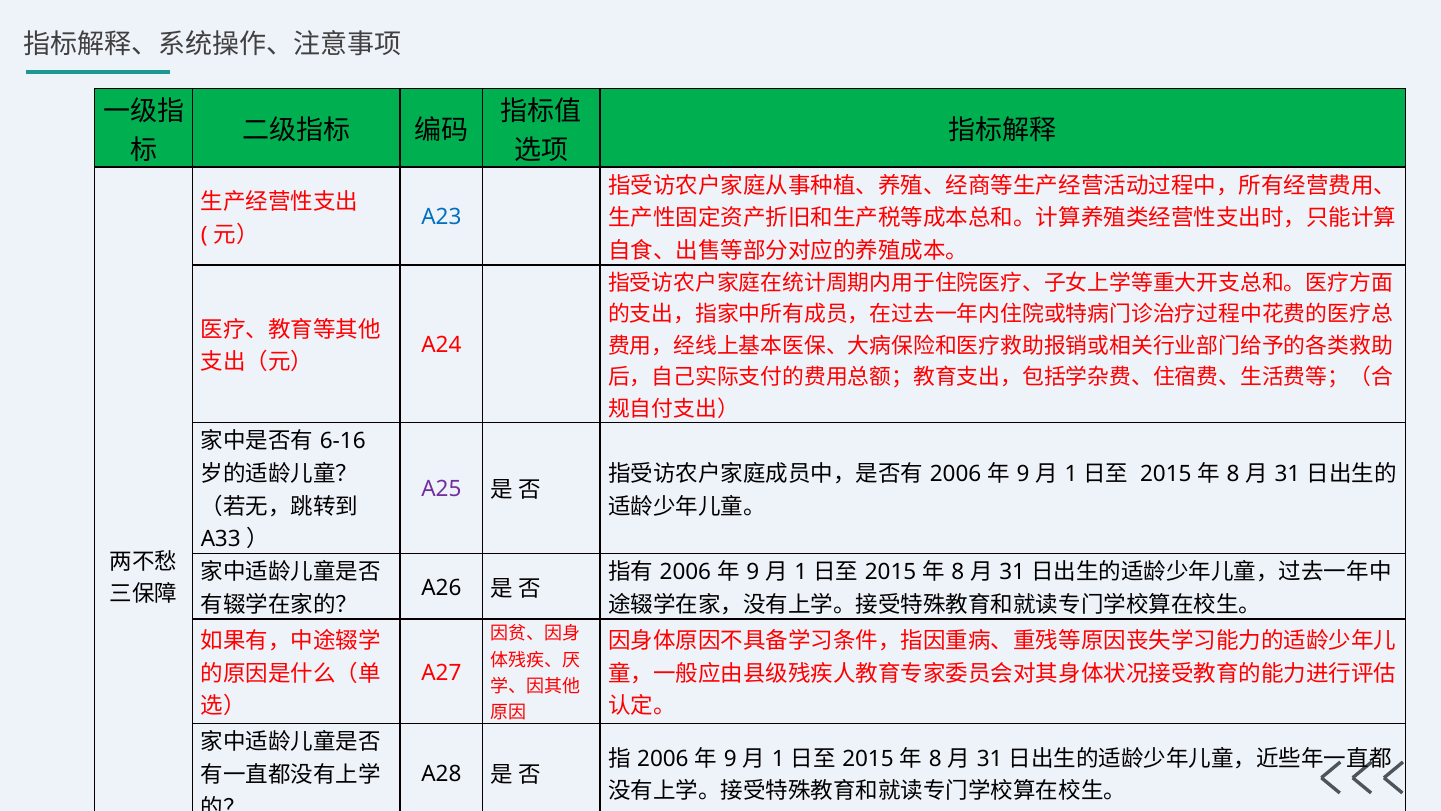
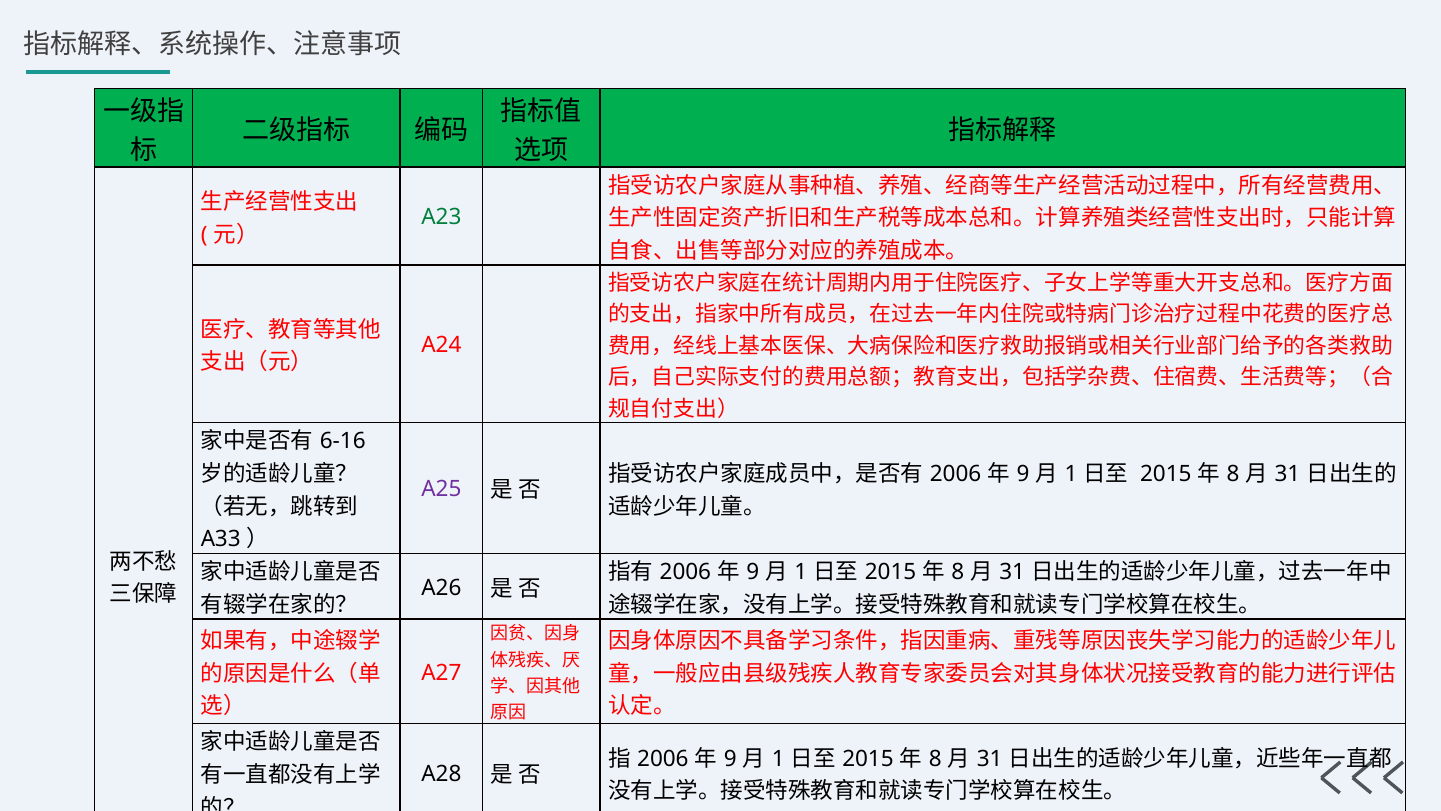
A23 colour: blue -> green (441, 217)
